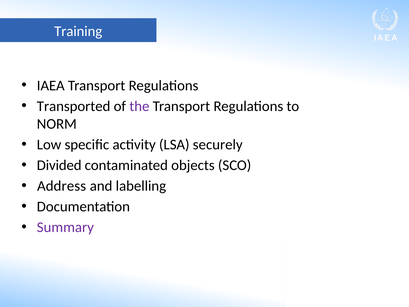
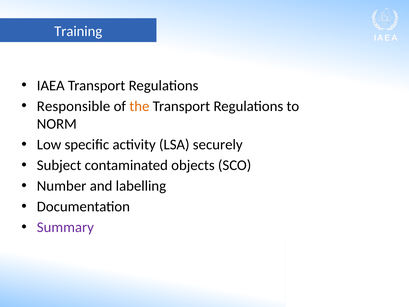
Transported: Transported -> Responsible (74, 106)
the colour: purple -> orange (139, 106)
Divided: Divided -> Subject (59, 165)
Address: Address -> Number (62, 186)
